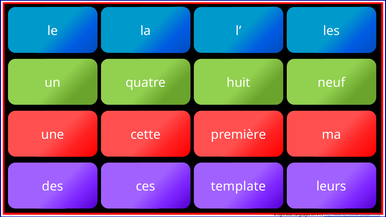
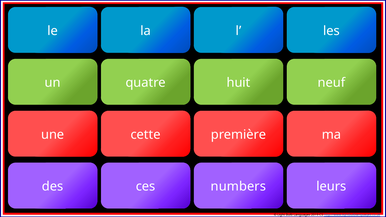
template: template -> numbers (238, 187)
